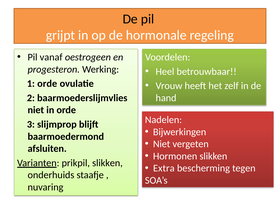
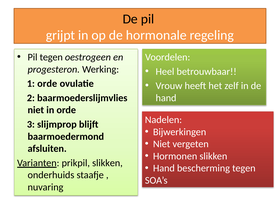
Pil vanaf: vanaf -> tegen (51, 57)
Extra: Extra -> Hand (164, 168)
